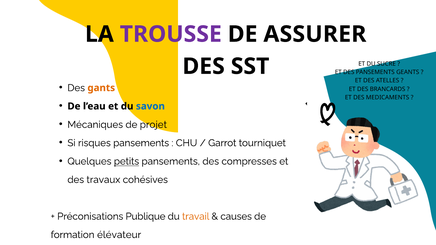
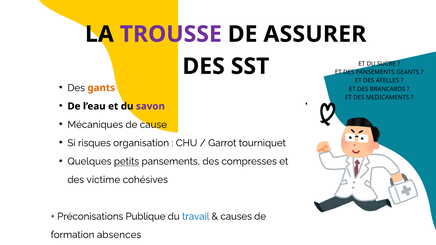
savon colour: blue -> purple (150, 106)
projet: projet -> cause (153, 125)
risques pansements: pansements -> organisation (141, 143)
travaux: travaux -> victime (103, 180)
travail colour: orange -> blue (196, 217)
élévateur: élévateur -> absences (119, 235)
